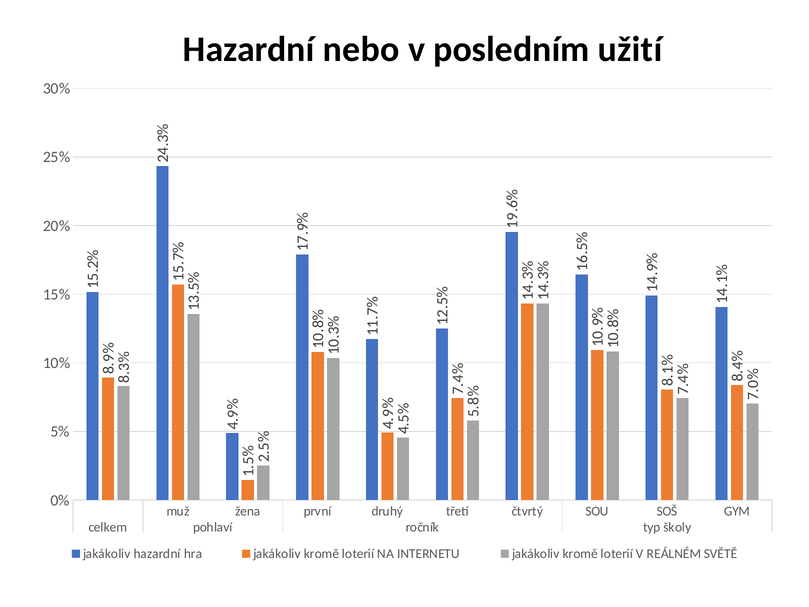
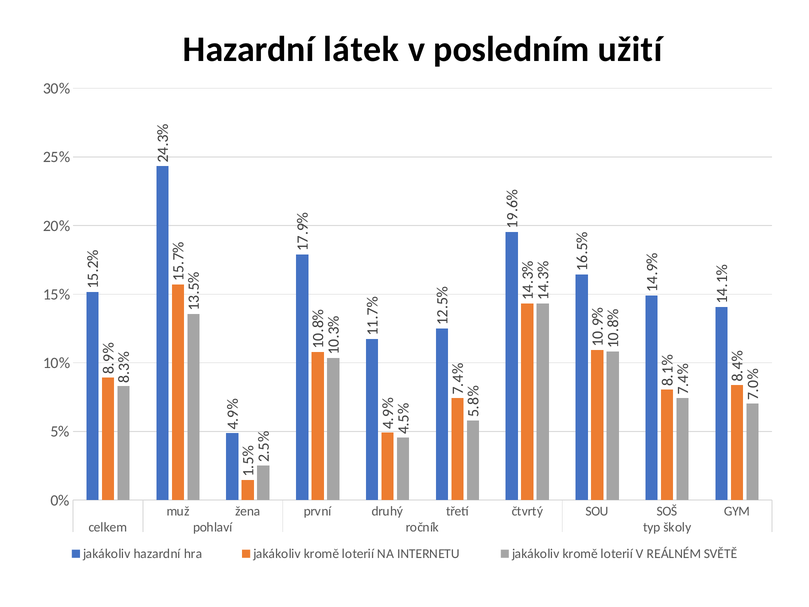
nebo: nebo -> látek (361, 49)
